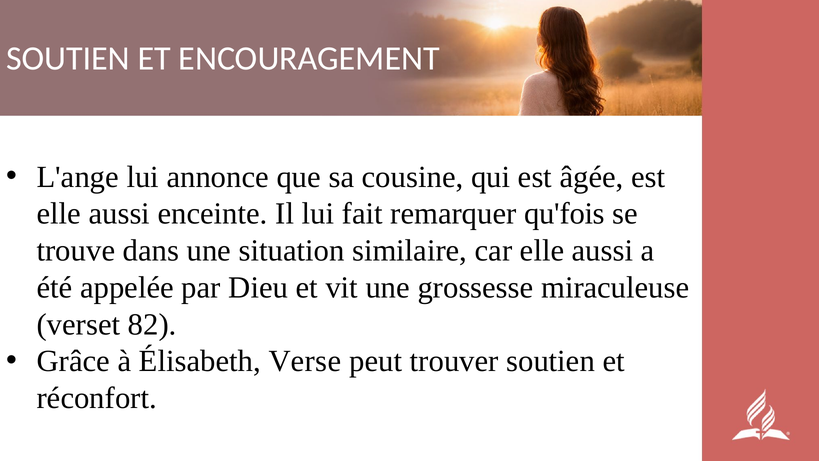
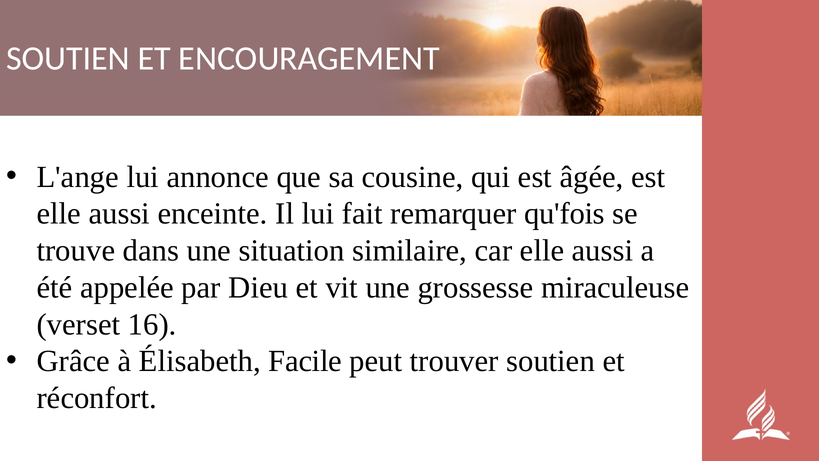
82: 82 -> 16 (152, 324)
Verse: Verse -> Facile (305, 361)
